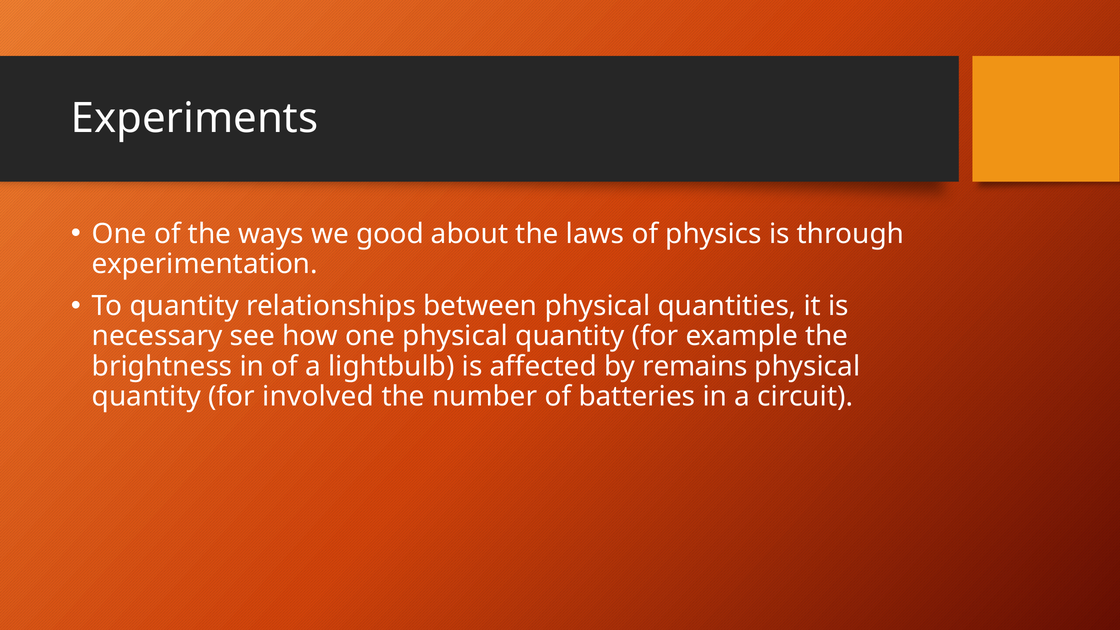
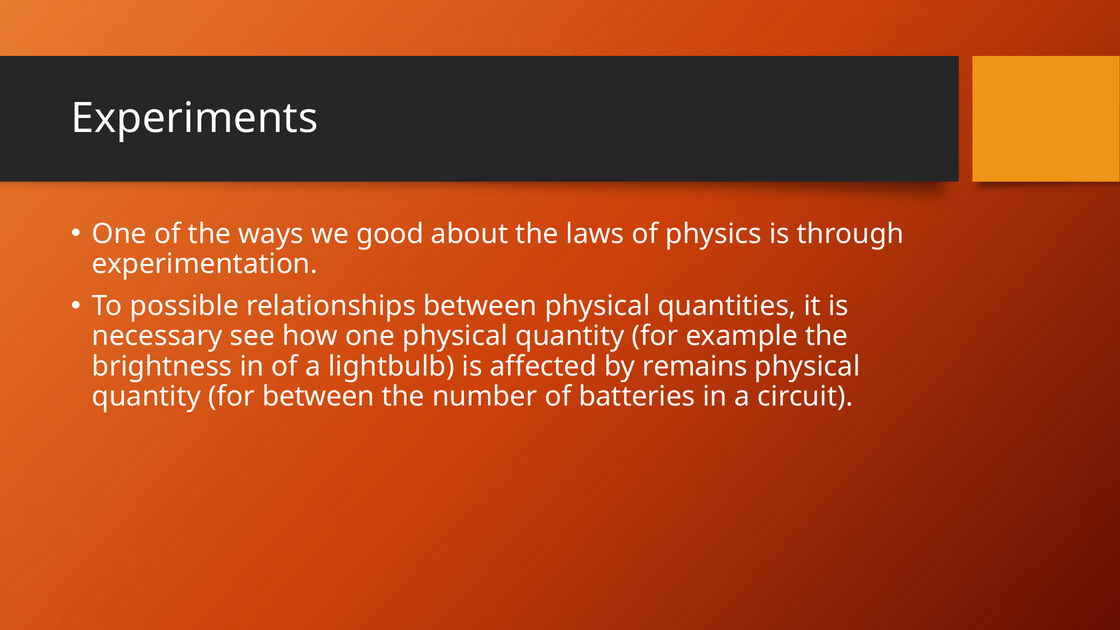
To quantity: quantity -> possible (184, 306)
for involved: involved -> between (318, 397)
